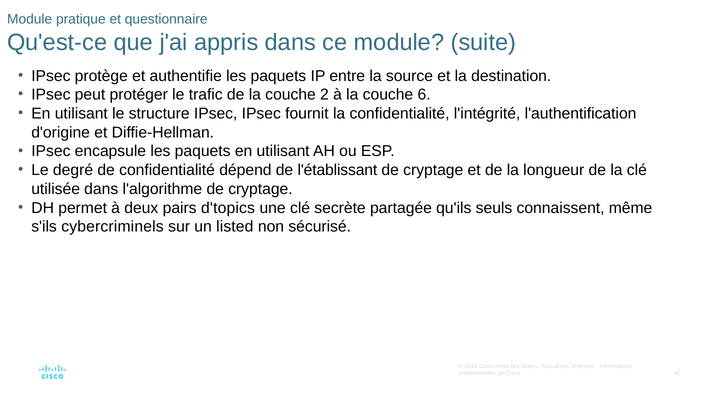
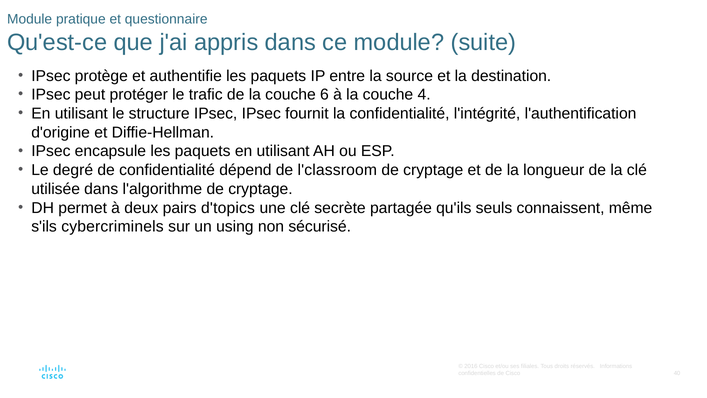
2: 2 -> 6 (324, 95)
6: 6 -> 4 (424, 95)
l'établissant: l'établissant -> l'classroom (337, 170)
listed: listed -> using (235, 227)
